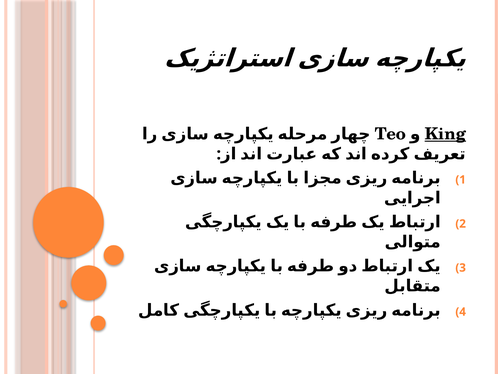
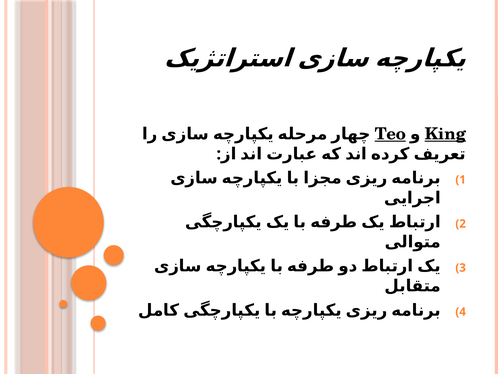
Teo underline: none -> present (390, 134)
